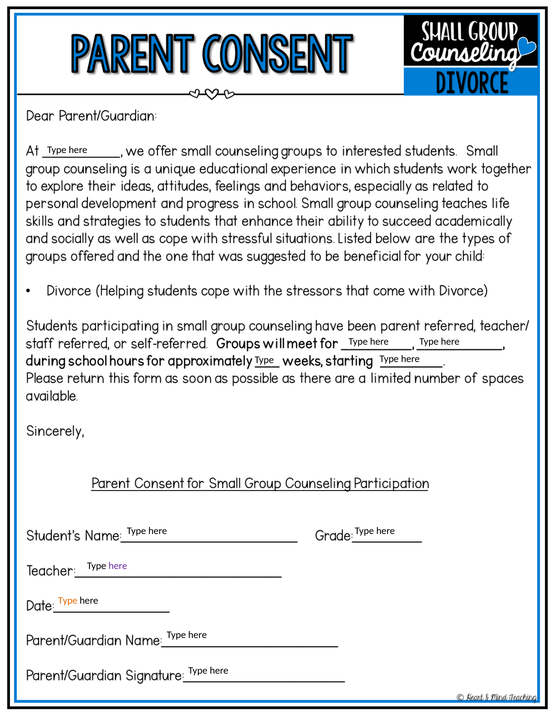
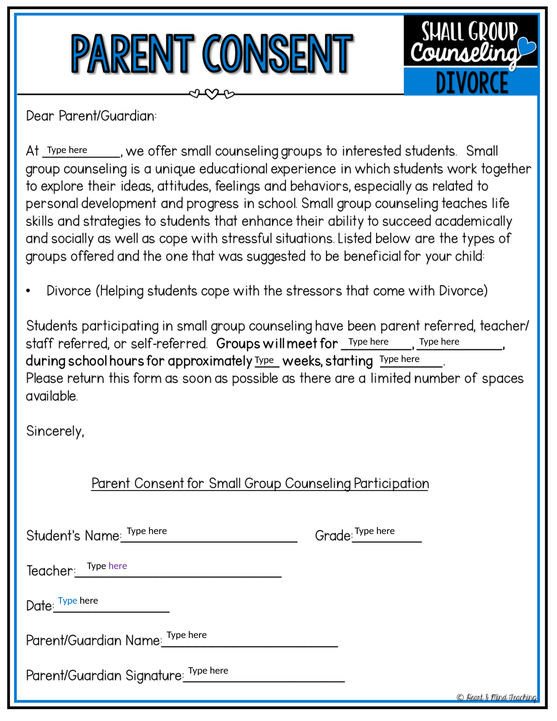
Type colour: orange -> blue (68, 601)
